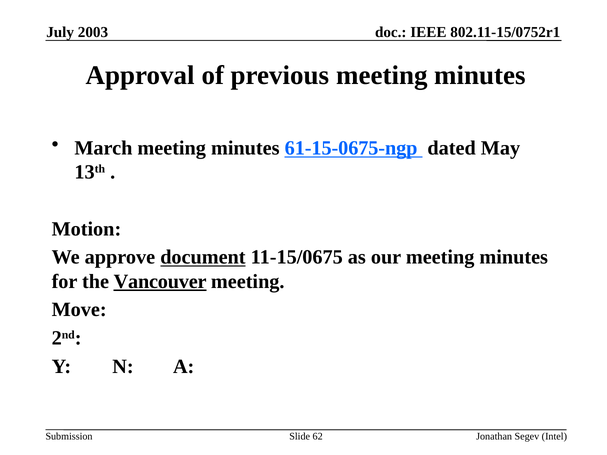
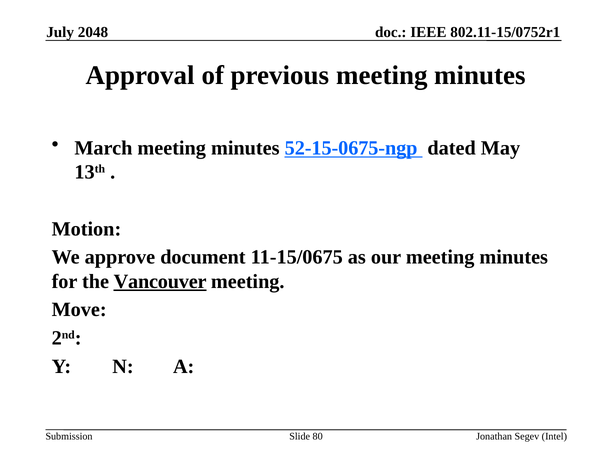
2003: 2003 -> 2048 (93, 32)
61-15-0675-ngp: 61-15-0675-ngp -> 52-15-0675-ngp (351, 148)
document underline: present -> none (203, 257)
62: 62 -> 80 (318, 437)
